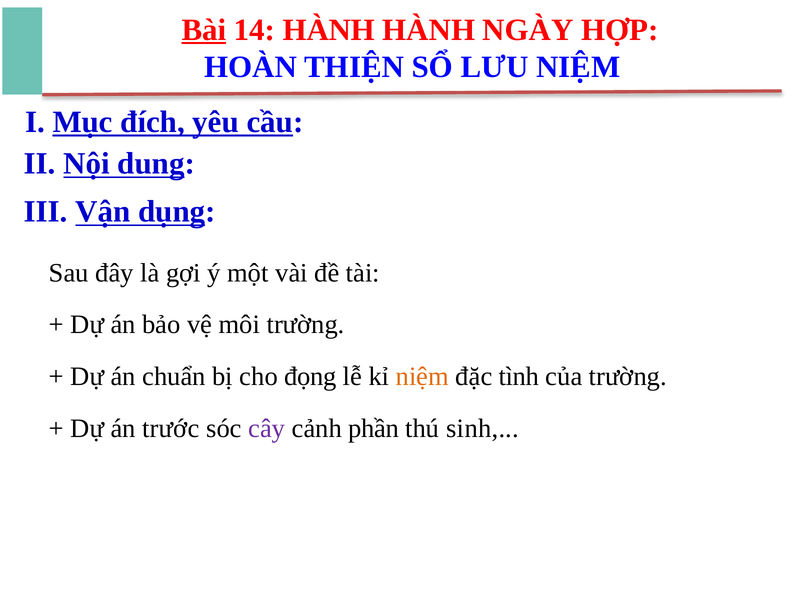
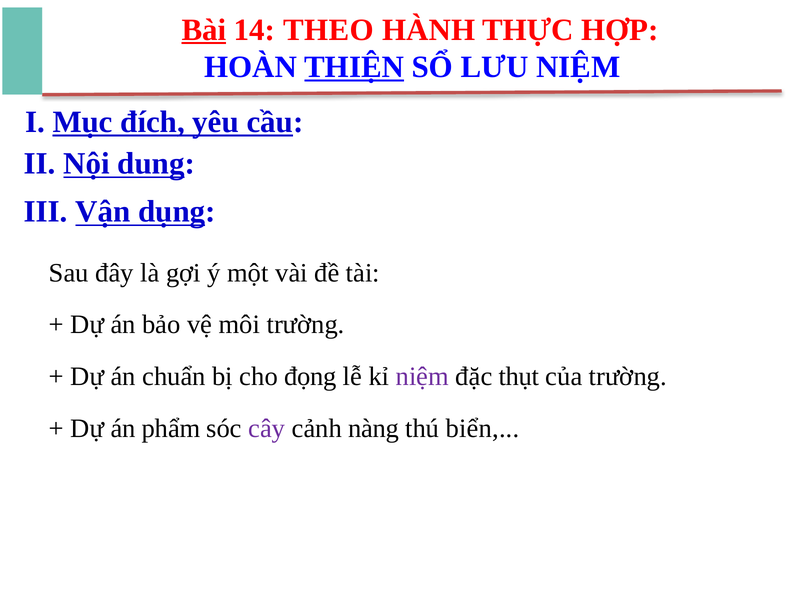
14 HÀNH: HÀNH -> THEO (329, 30)
NGÀY: NGÀY -> THỰC (528, 30)
THIỆN underline: none -> present (354, 67)
niệm colour: orange -> purple (422, 376)
tình: tình -> thụt (519, 376)
trước: trước -> phẩm (171, 428)
phần: phần -> nàng (374, 428)
sinh: sinh -> biển (483, 428)
